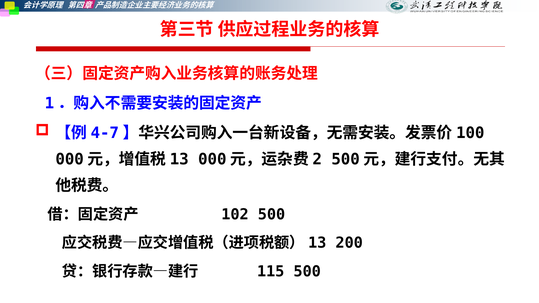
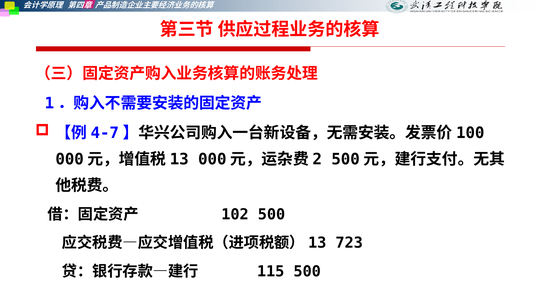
200: 200 -> 723 (349, 243)
